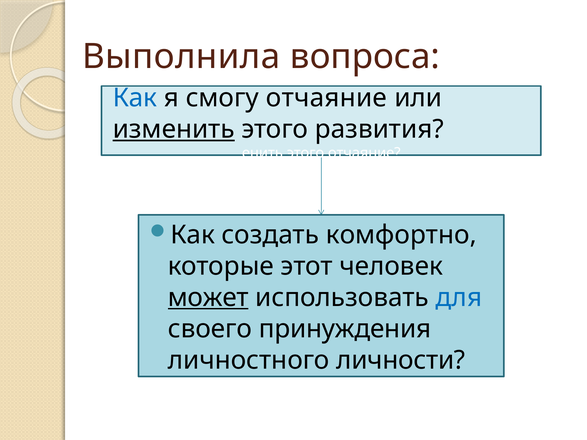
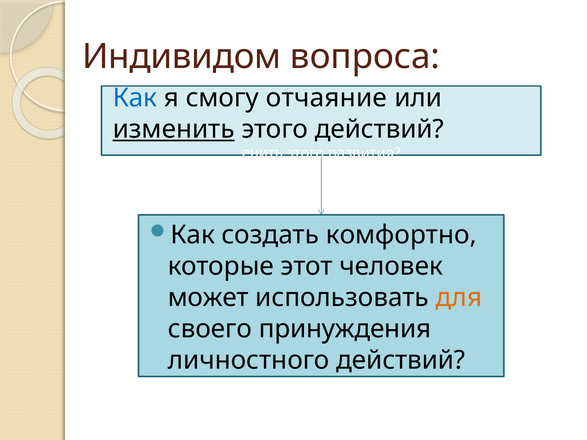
Выполнила: Выполнила -> Индивидом (182, 57)
этого развития: развития -> действий (379, 129)
этого отчаяние: отчаяние -> развития (364, 153)
может underline: present -> none (208, 298)
для colour: blue -> orange (459, 298)
личностного личности: личности -> действий (401, 360)
